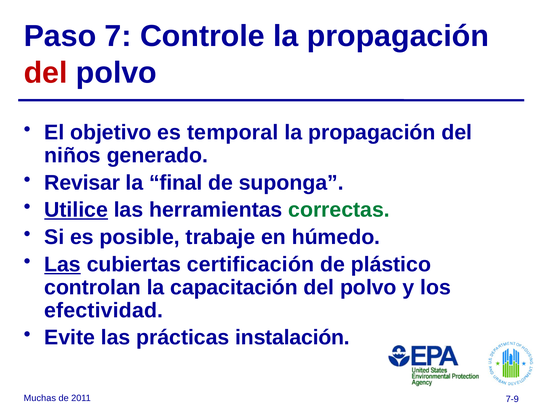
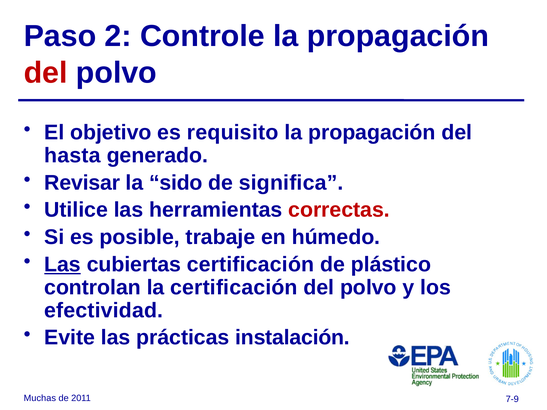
7: 7 -> 2 (118, 36)
temporal: temporal -> requisito (233, 133)
niños: niños -> hasta (72, 156)
final: final -> sido (176, 183)
suponga: suponga -> significa (291, 183)
Utilice underline: present -> none (76, 210)
correctas colour: green -> red (339, 210)
la capacitación: capacitación -> certificación (234, 288)
